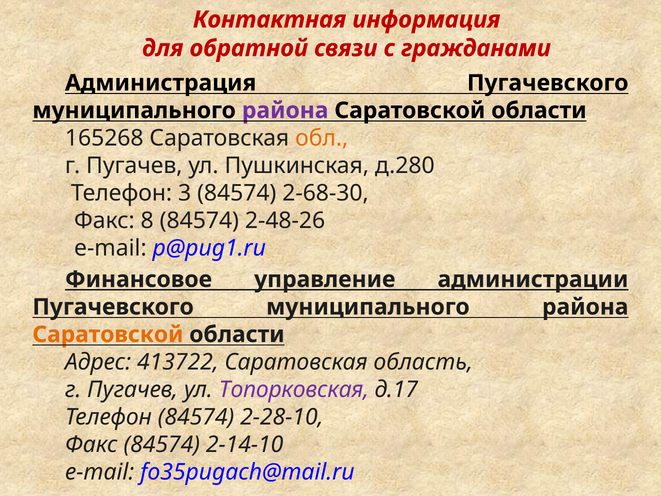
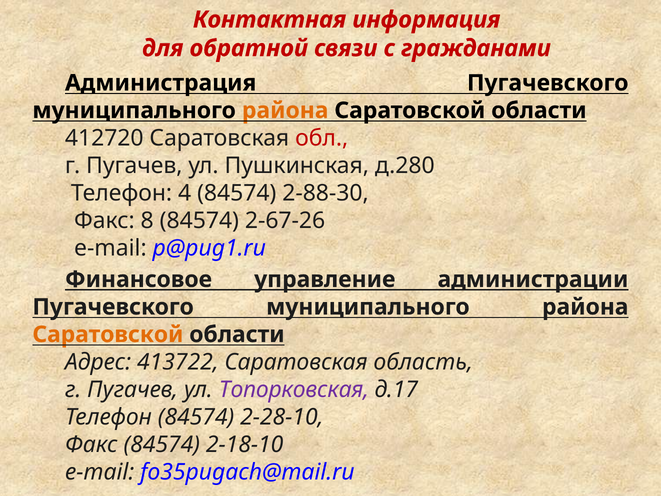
района colour: purple -> orange (285, 110)
165268: 165268 -> 412720 (104, 138)
обл colour: orange -> red (322, 138)
3: 3 -> 4 (185, 193)
2-68-30: 2-68-30 -> 2-88-30 (325, 193)
2-48-26: 2-48-26 -> 2-67-26 (285, 221)
2-14-10: 2-14-10 -> 2-18-10 (245, 444)
